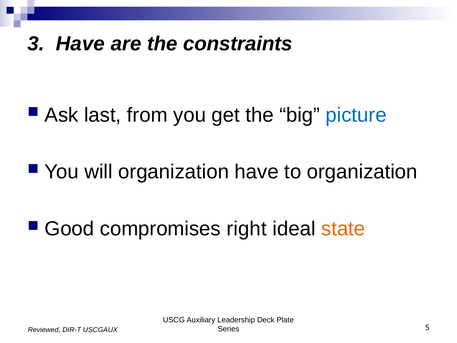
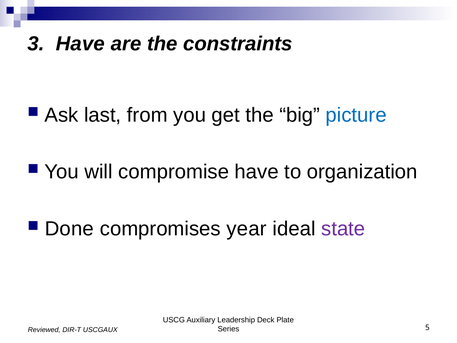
will organization: organization -> compromise (174, 172)
Good: Good -> Done (69, 229)
right: right -> year (247, 229)
state colour: orange -> purple (343, 229)
